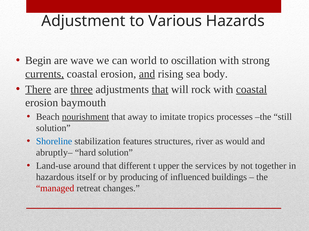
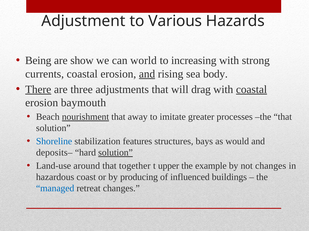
Begin: Begin -> Being (38, 61)
wave: wave -> show (82, 61)
oscillation: oscillation -> increasing (194, 61)
currents underline: present -> none (45, 74)
three underline: present -> none (82, 90)
that underline: present -> none (160, 90)
rock: rock -> drag (201, 90)
tropics: tropics -> greater (201, 117)
the still: still -> that (283, 117)
river: river -> bays (204, 142)
abruptly–: abruptly– -> deposits– (54, 153)
solution underline: none -> present (116, 153)
different: different -> together (135, 166)
services: services -> example (211, 166)
not together: together -> changes (271, 166)
itself: itself -> coast (86, 178)
managed colour: red -> blue (55, 189)
